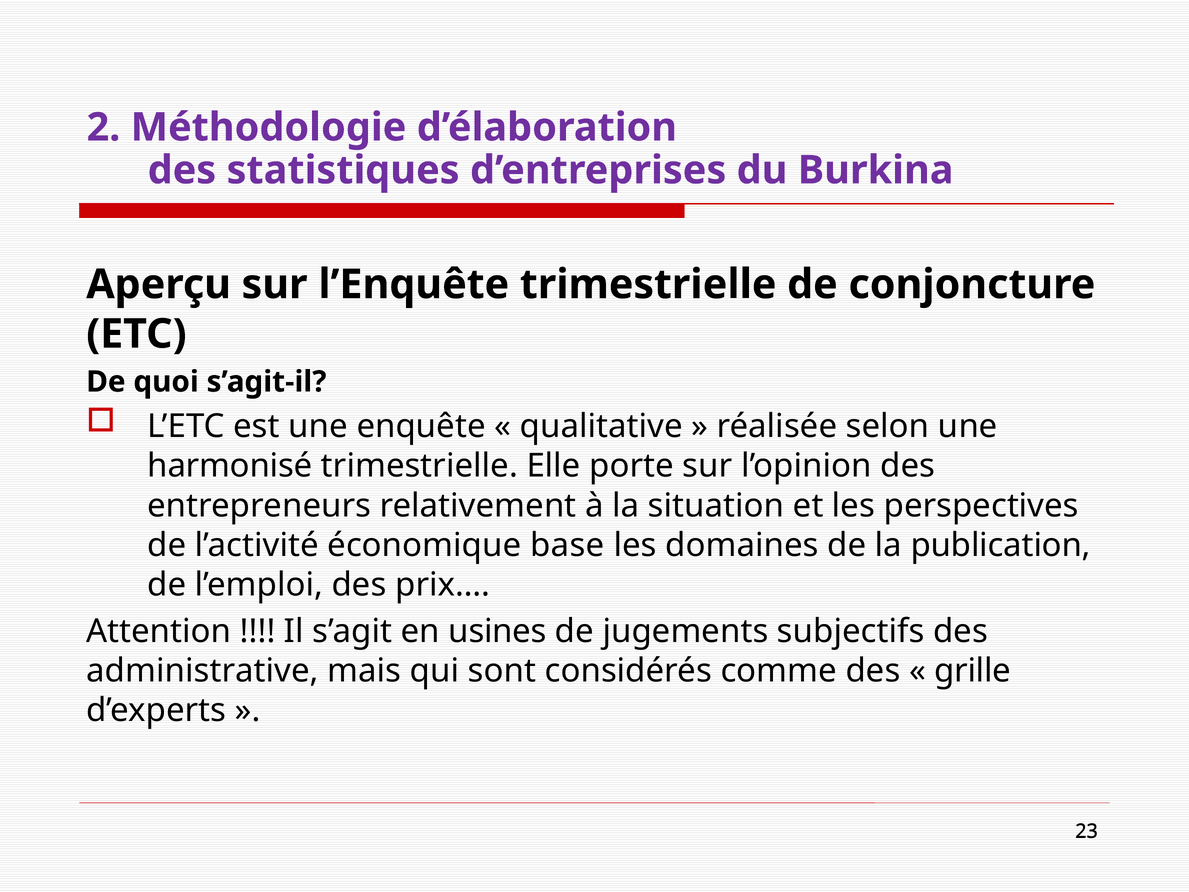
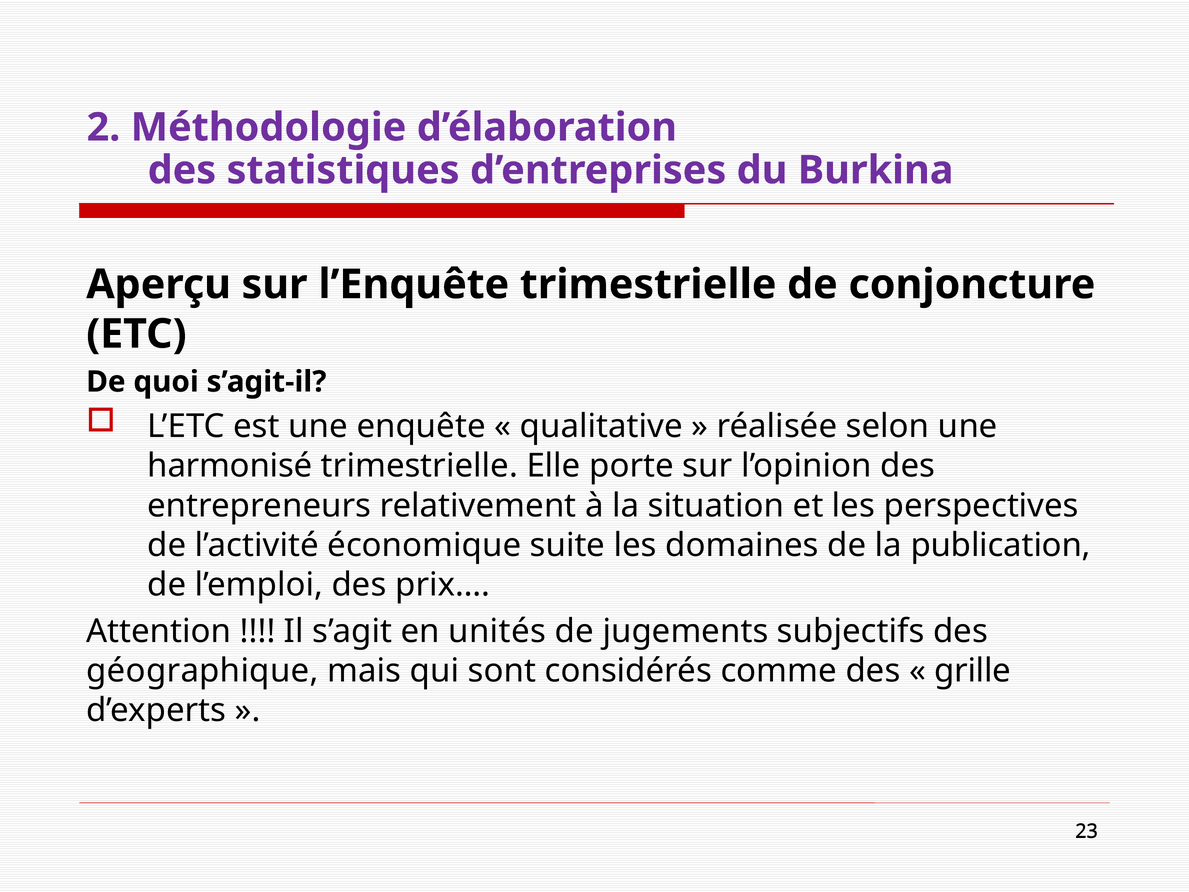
base: base -> suite (568, 545)
usines: usines -> unités (497, 631)
administrative: administrative -> géographique (202, 671)
